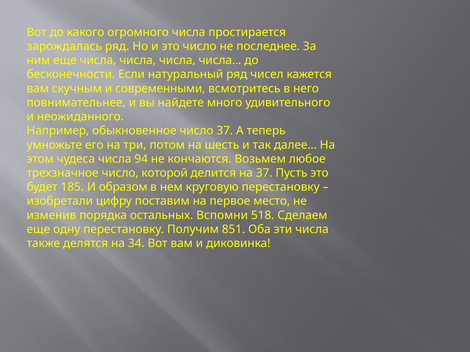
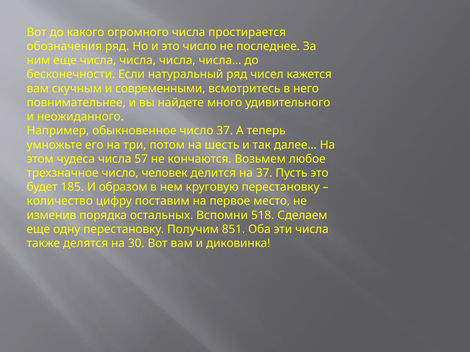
зарождалась: зарождалась -> обозначения (64, 46)
94: 94 -> 57 (141, 159)
которой: которой -> человек (165, 173)
изобретали: изобретали -> количество (60, 201)
34: 34 -> 30 (136, 244)
